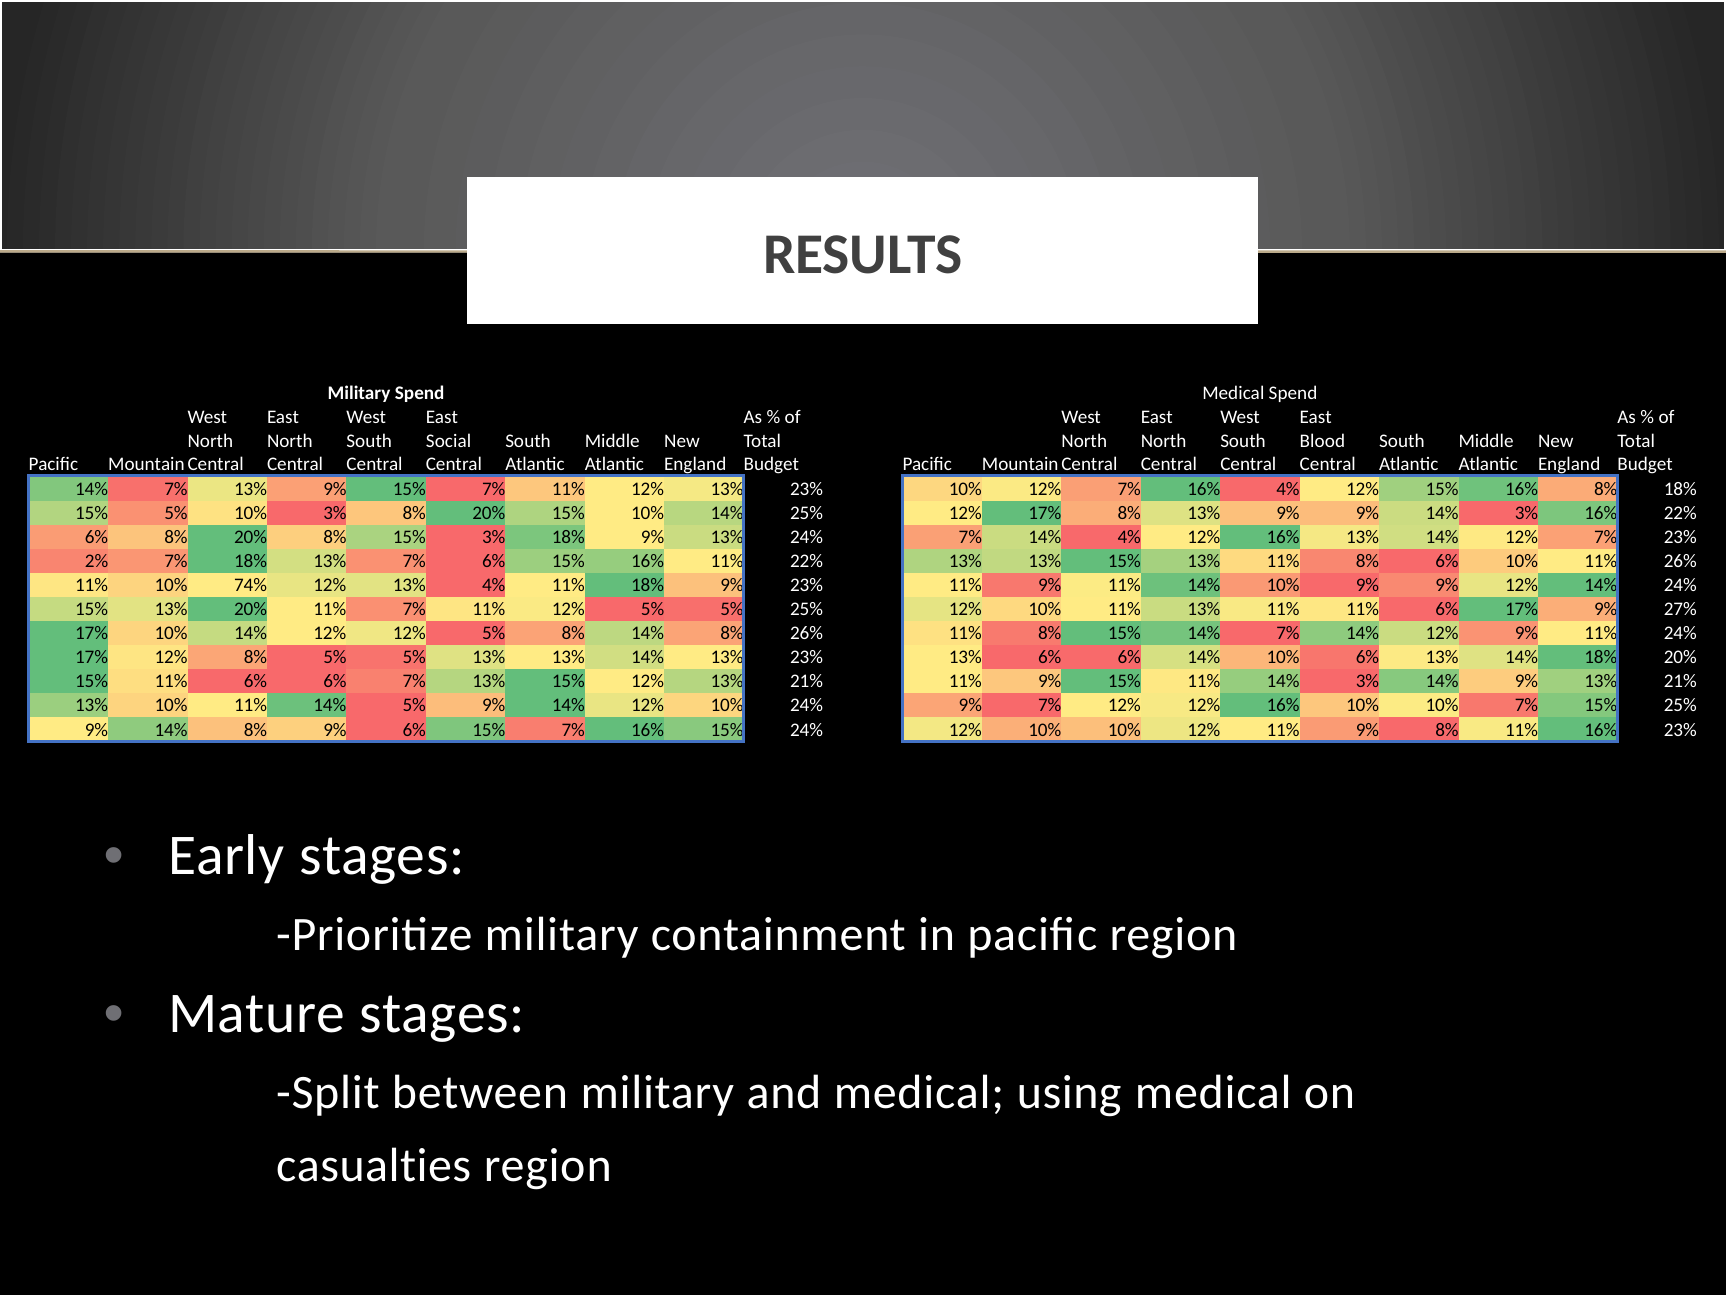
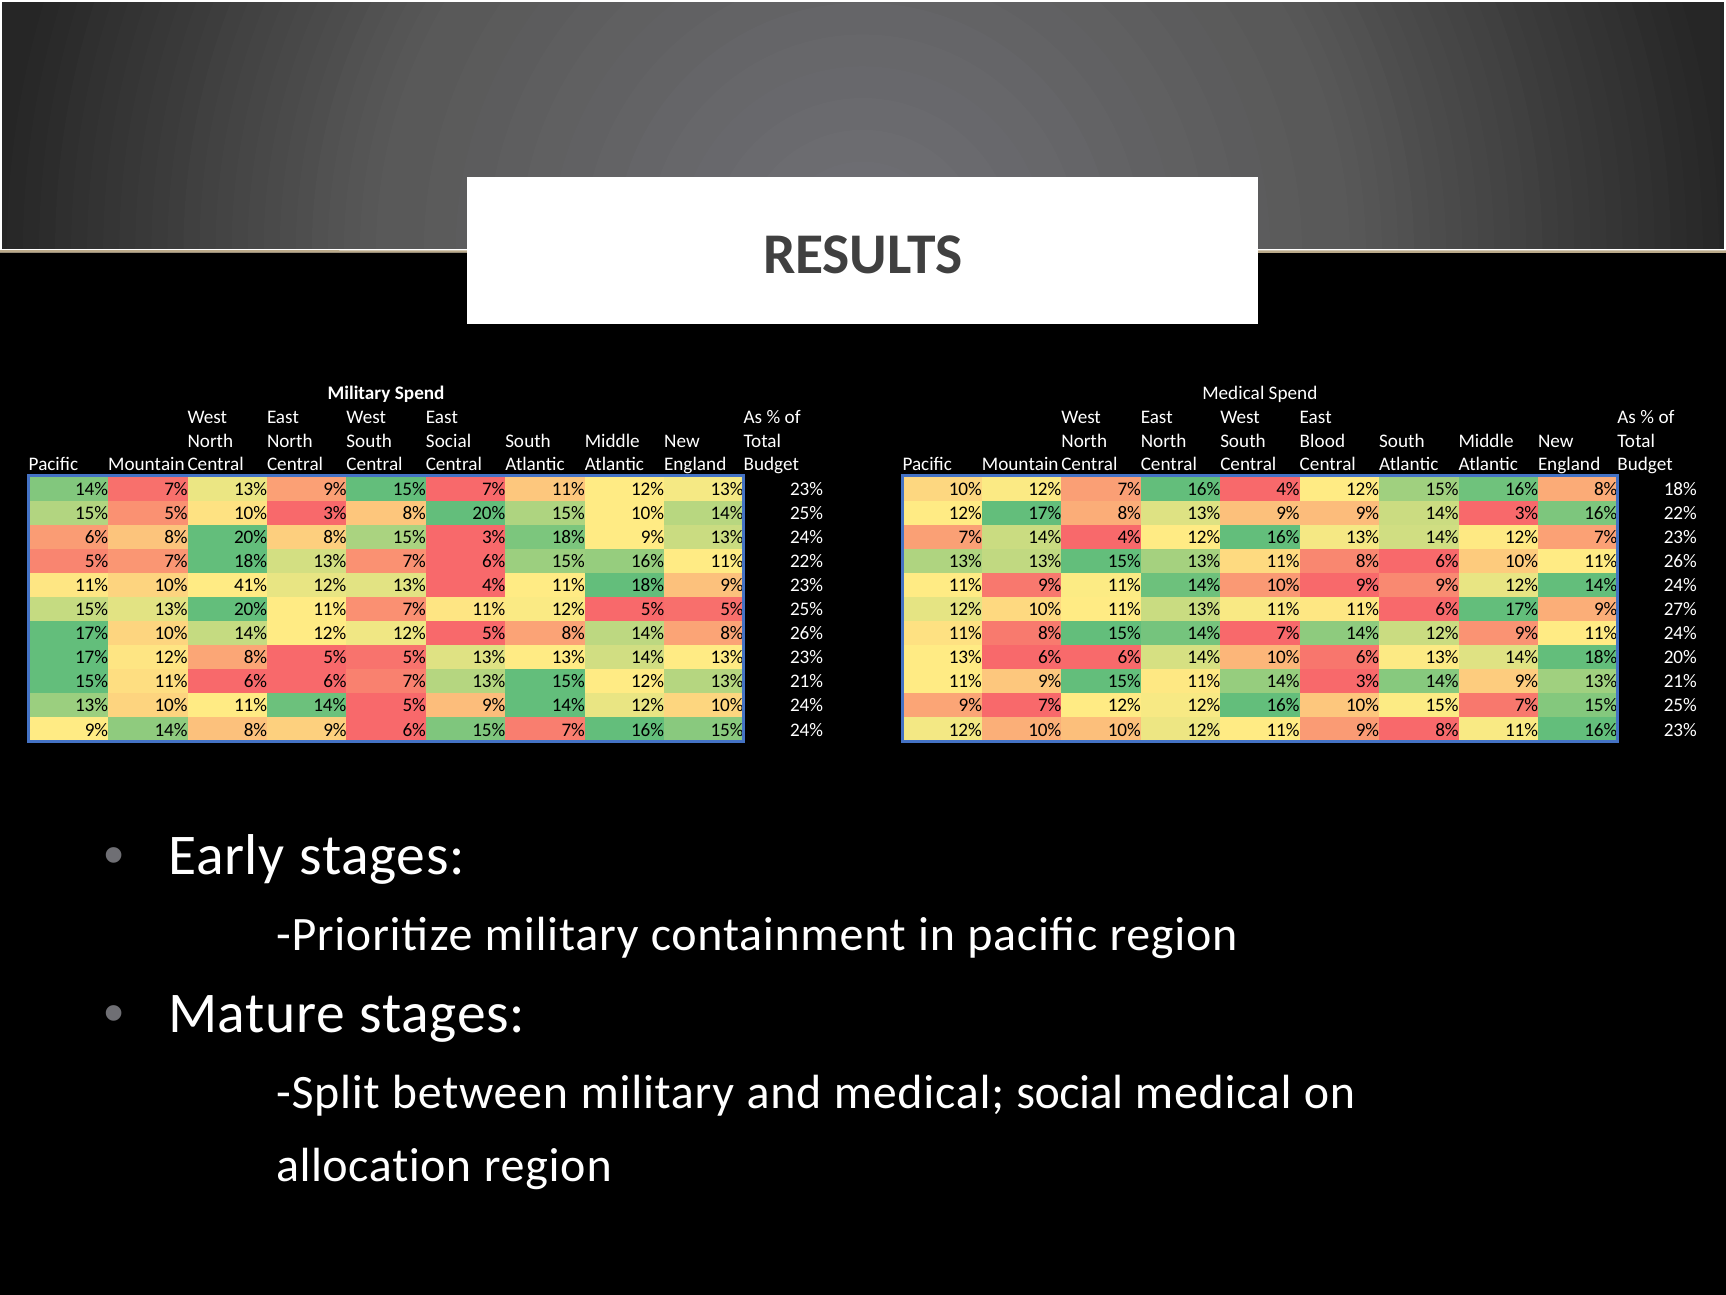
2%: 2% -> 5% (97, 561)
74%: 74% -> 41% (251, 585)
16% 10% 10%: 10% -> 15% (1442, 705)
medical using: using -> social (1070, 1092)
casualties: casualties -> allocation (374, 1165)
